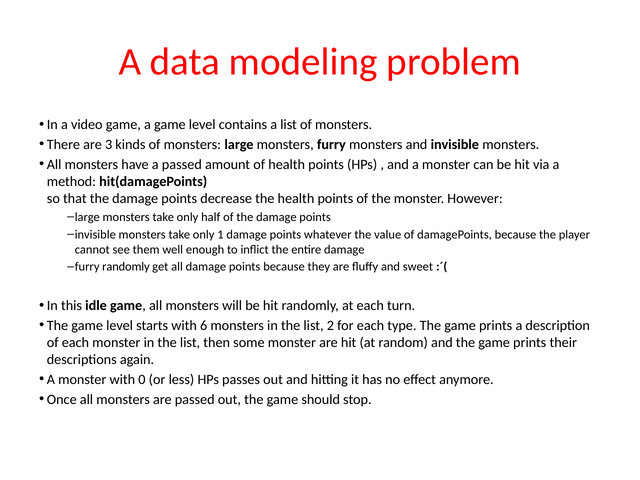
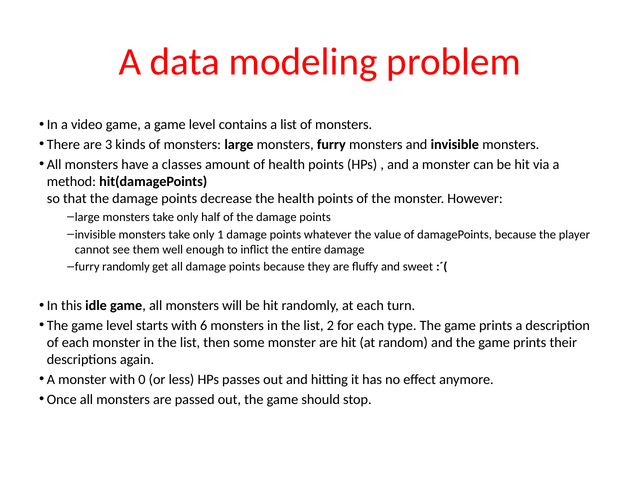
a passed: passed -> classes (182, 165)
